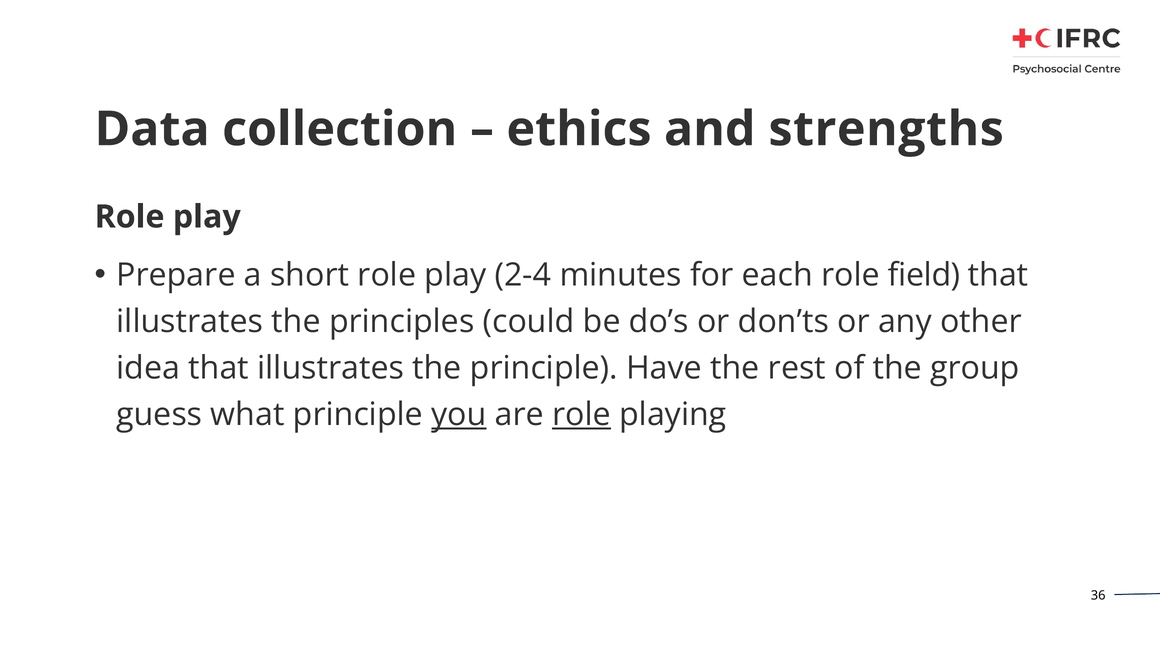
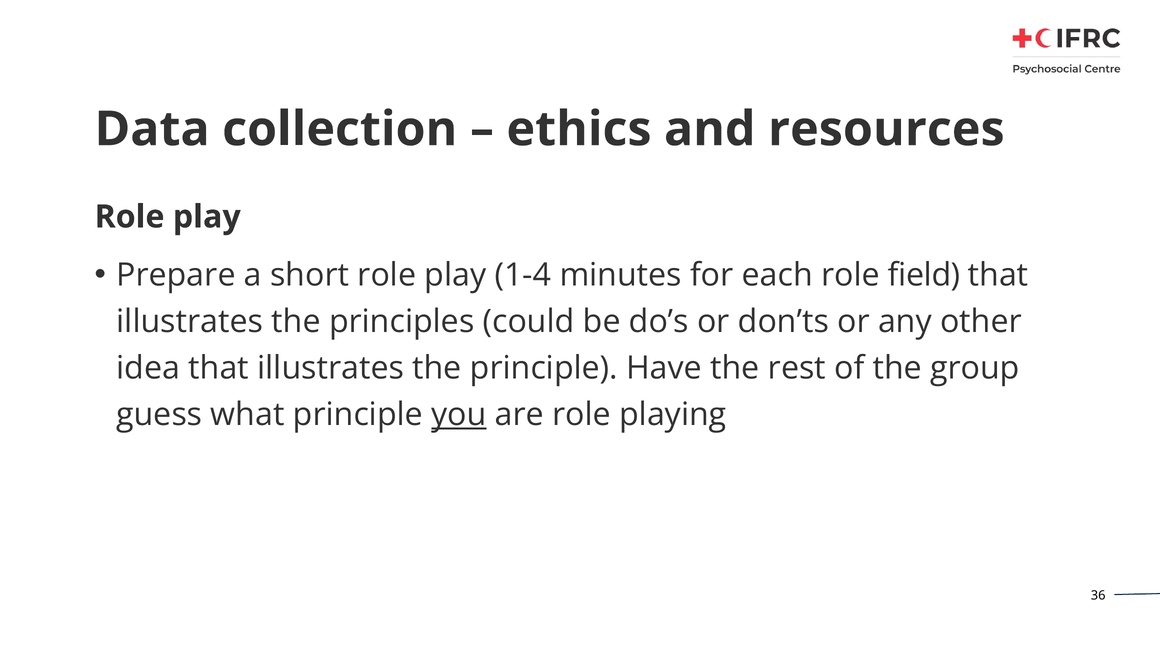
strengths: strengths -> resources (886, 129)
2-4: 2-4 -> 1-4 (523, 275)
role underline: present -> none (582, 414)
